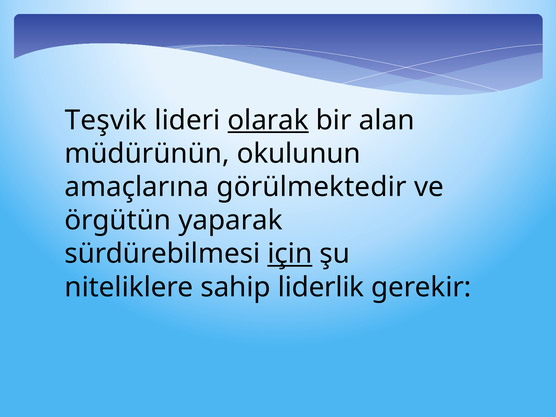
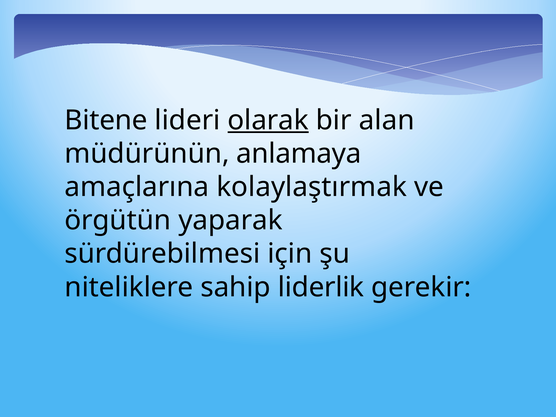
Teşvik: Teşvik -> Bitene (106, 120)
okulunun: okulunun -> anlamaya (299, 154)
görülmektedir: görülmektedir -> kolaylaştırmak (312, 187)
için underline: present -> none (290, 254)
